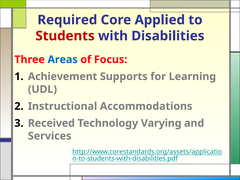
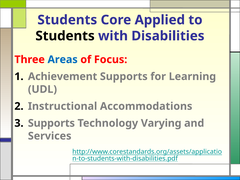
Required: Required -> Students (67, 20)
Students colour: red -> black (65, 36)
Received: Received -> Supports (51, 123)
